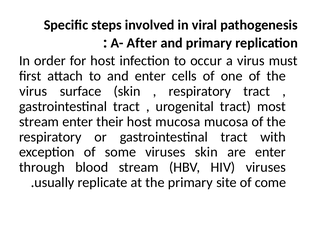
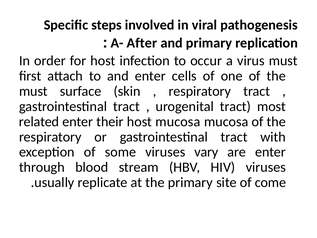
virus: virus -> must (33, 91)
stream: stream -> related (39, 121)
viruses skin: skin -> vary (206, 152)
